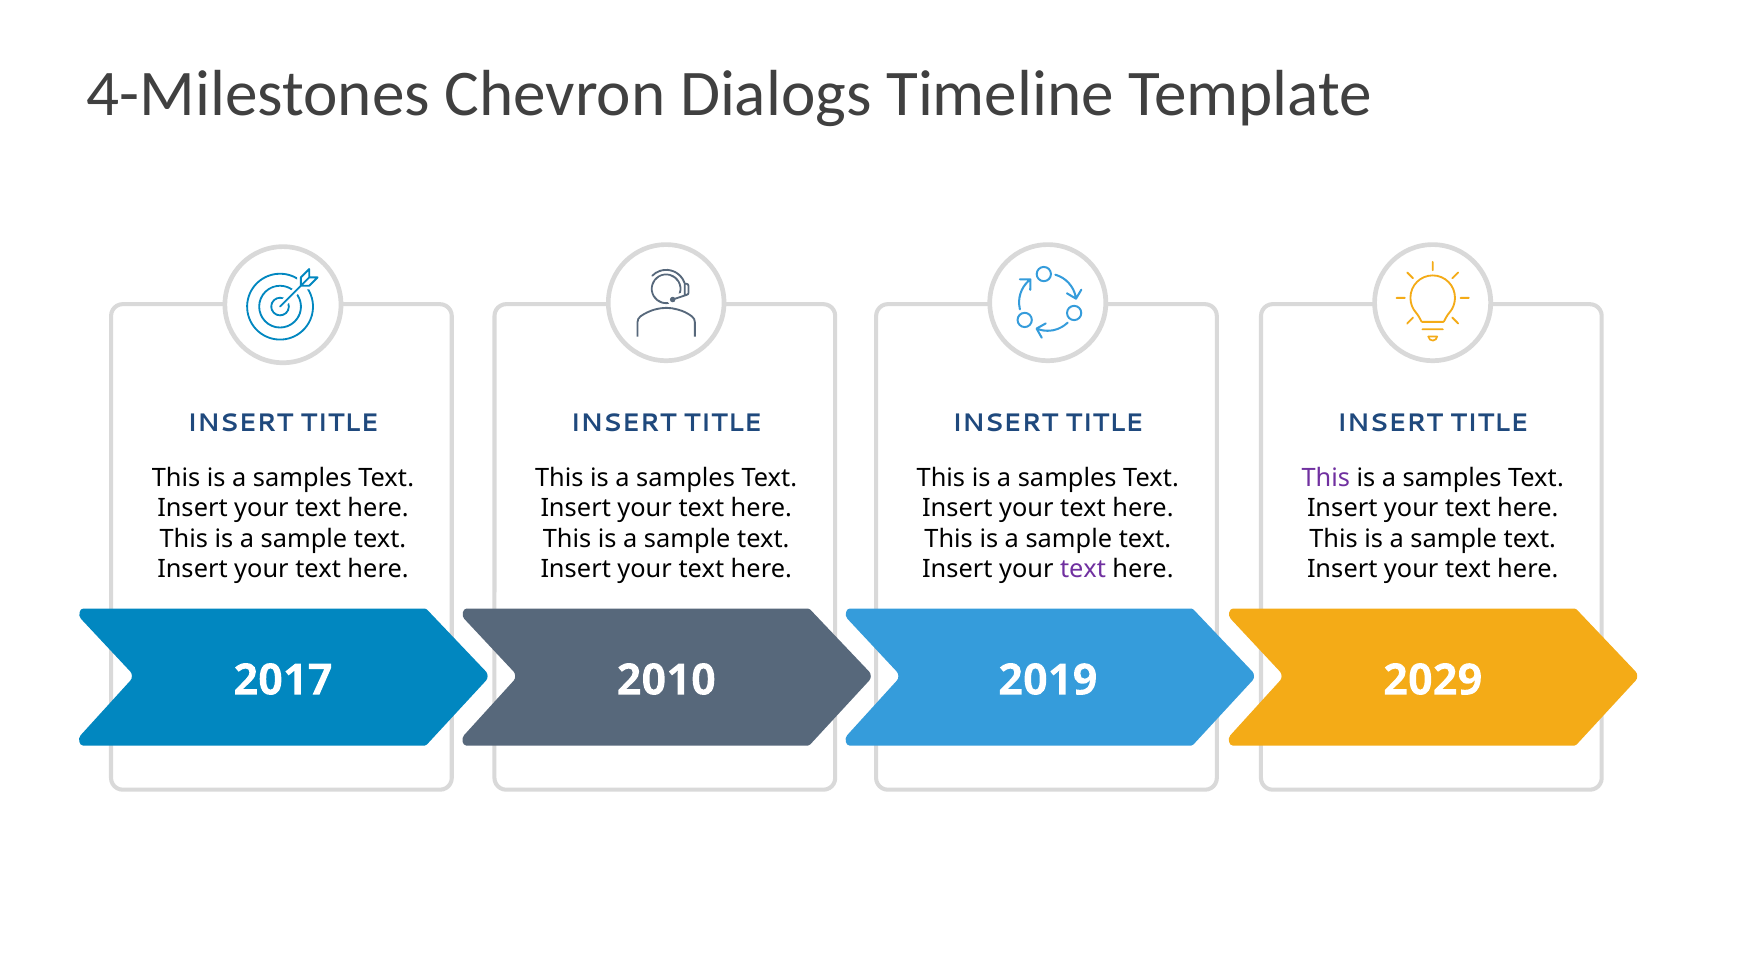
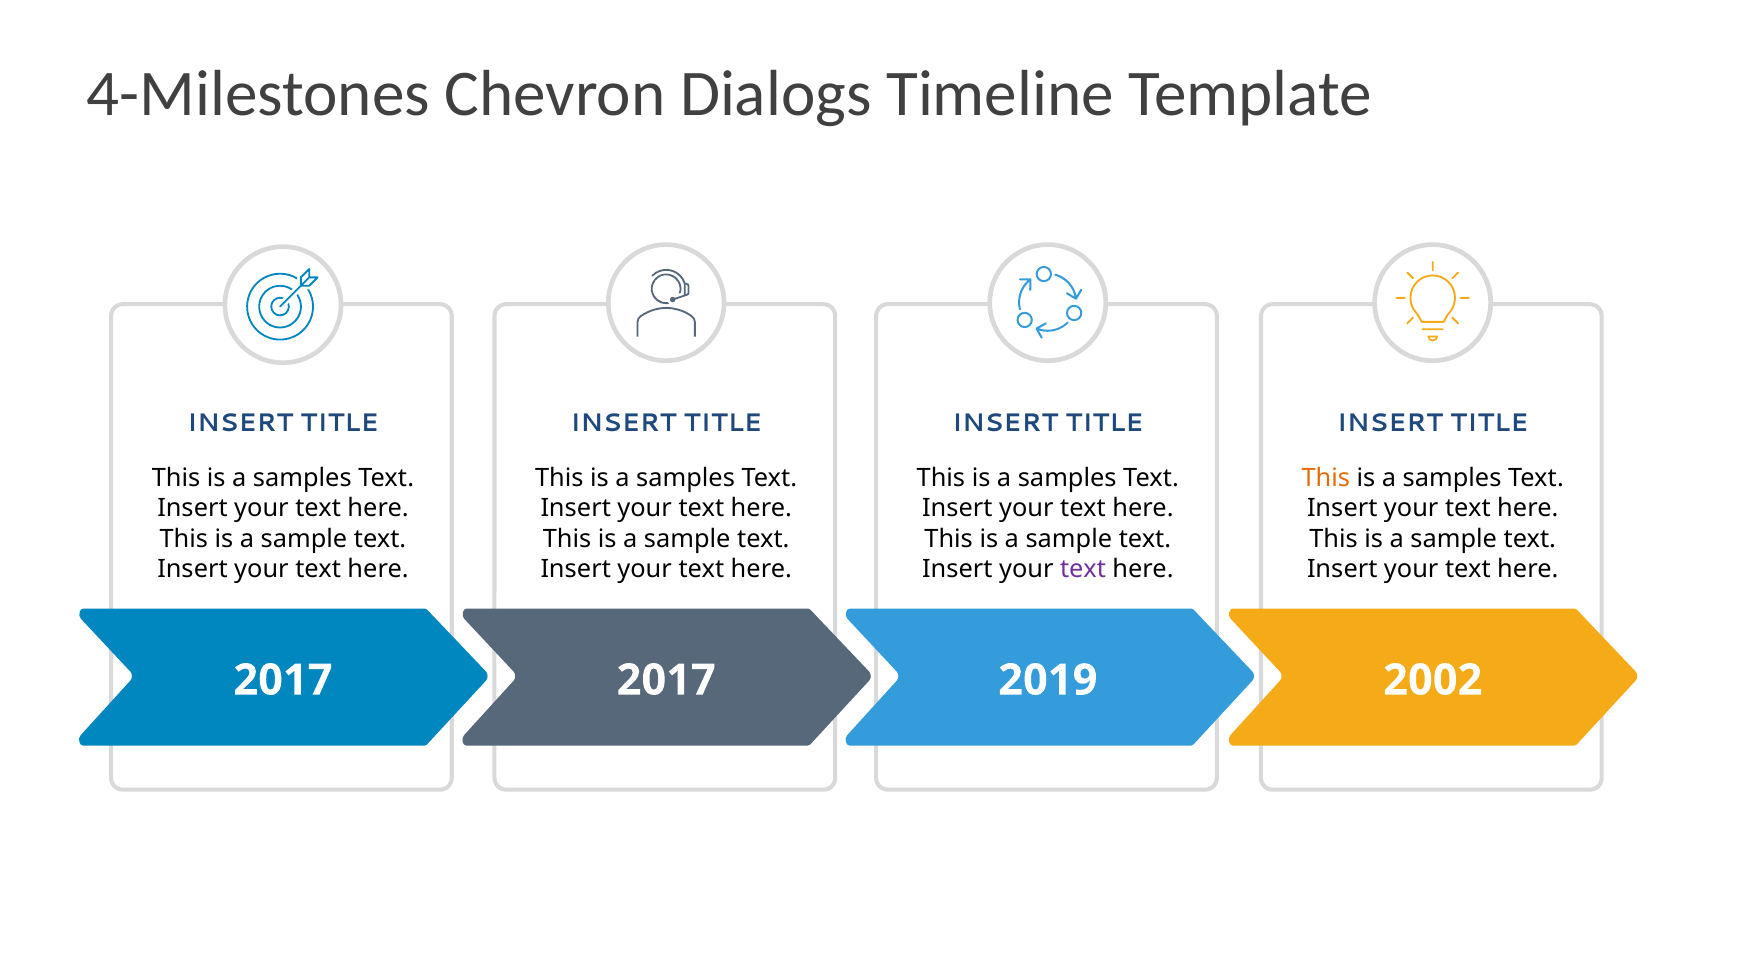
This colour: purple -> orange (1326, 478)
2017 2010: 2010 -> 2017 (666, 680)
2029: 2029 -> 2002 (1433, 680)
